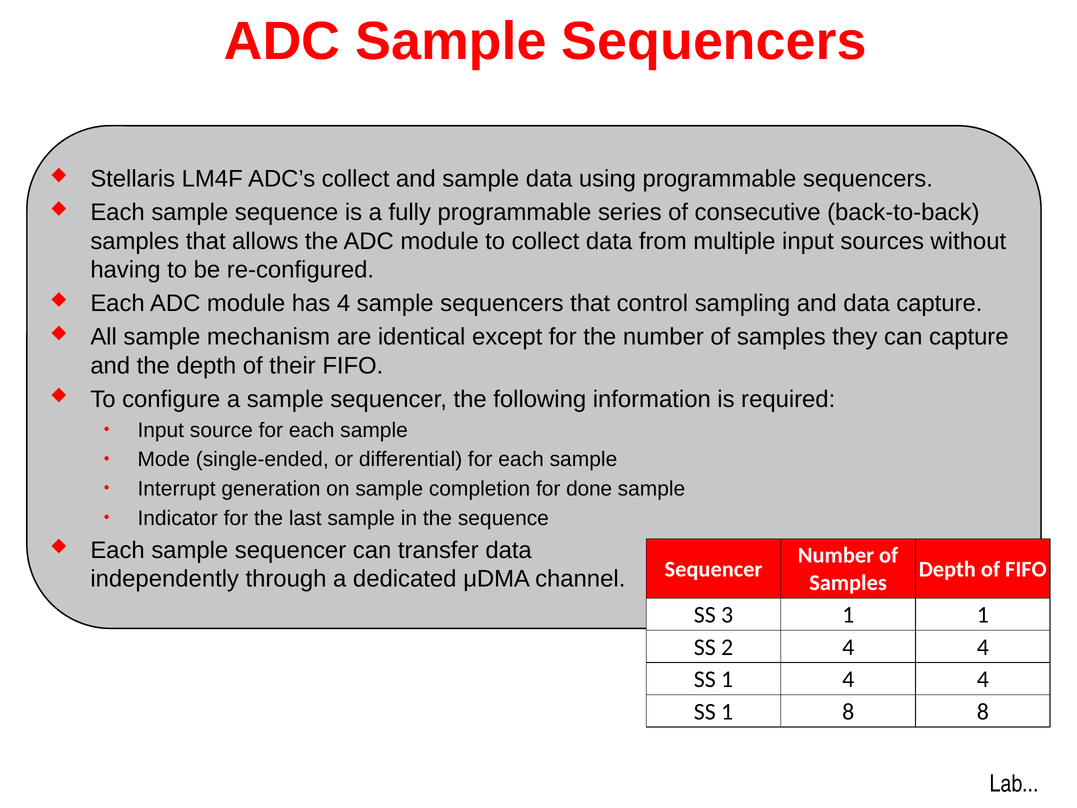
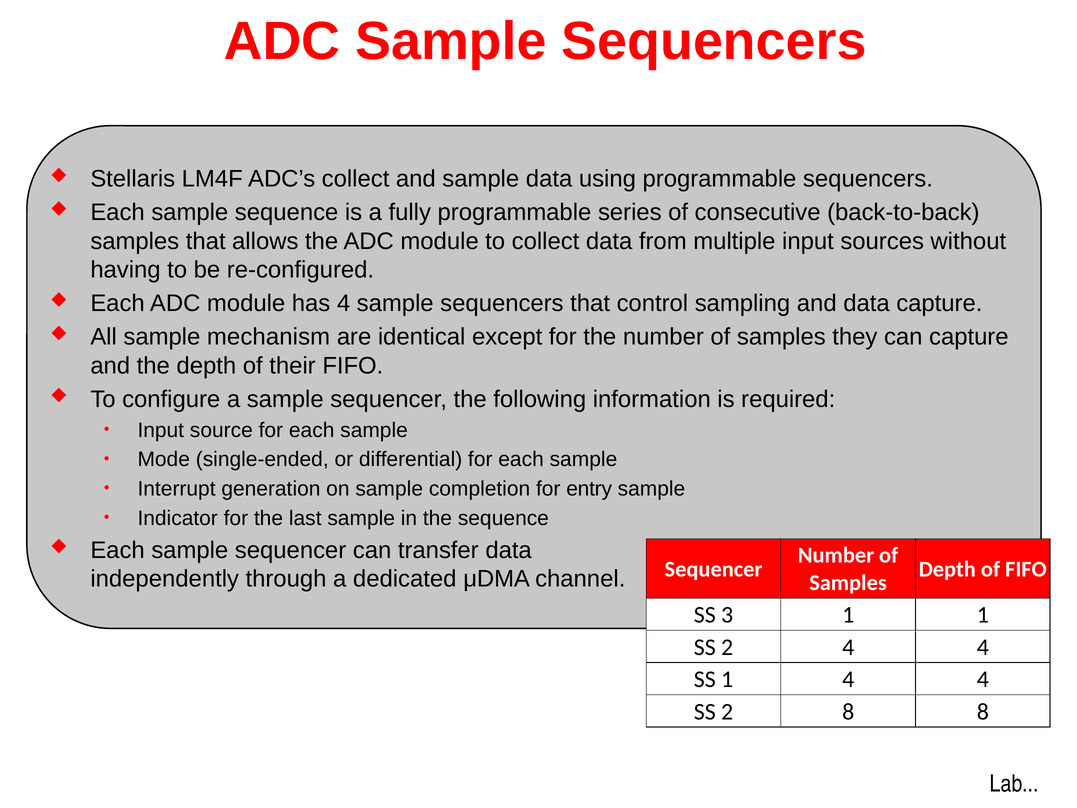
done: done -> entry (589, 489)
1: 1 -> 2 (727, 712)
